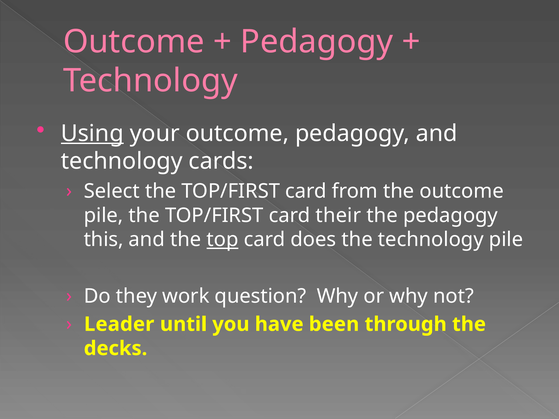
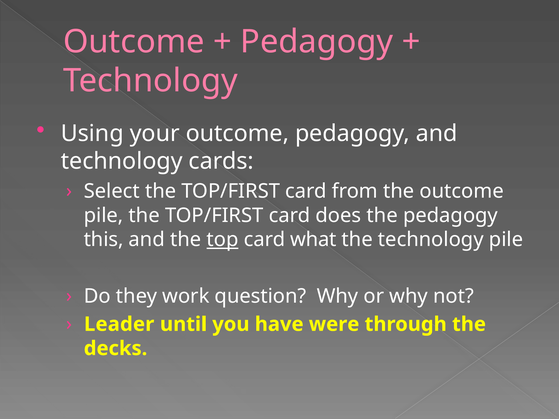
Using underline: present -> none (92, 133)
their: their -> does (338, 216)
does: does -> what (313, 240)
been: been -> were (334, 324)
